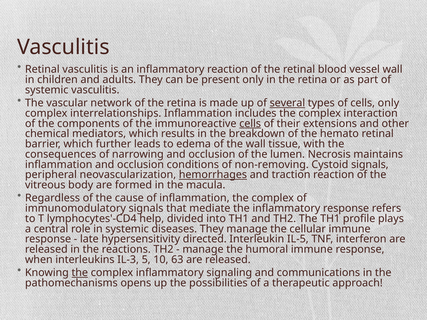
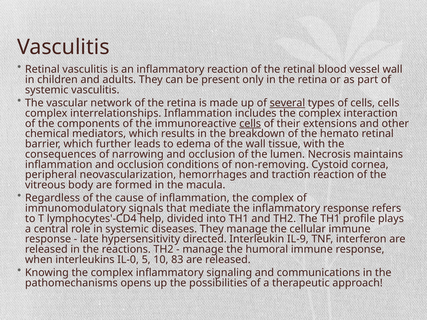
cells only: only -> cells (389, 103)
Cystoid signals: signals -> cornea (370, 165)
hemorrhages underline: present -> none (213, 175)
IL-5: IL-5 -> IL-9 (298, 239)
IL-3: IL-3 -> IL-0 (128, 260)
63: 63 -> 83 (177, 260)
the underline: present -> none (80, 273)
